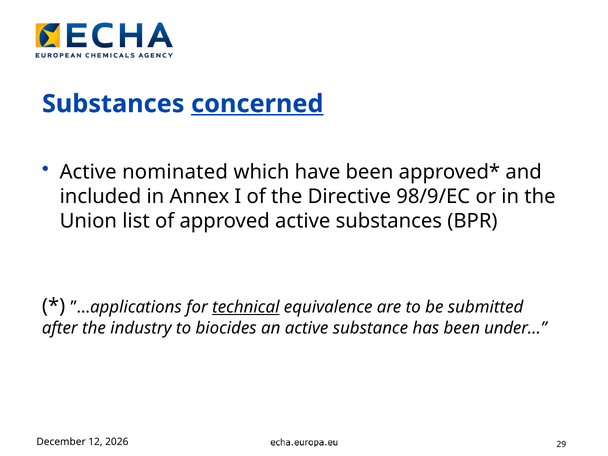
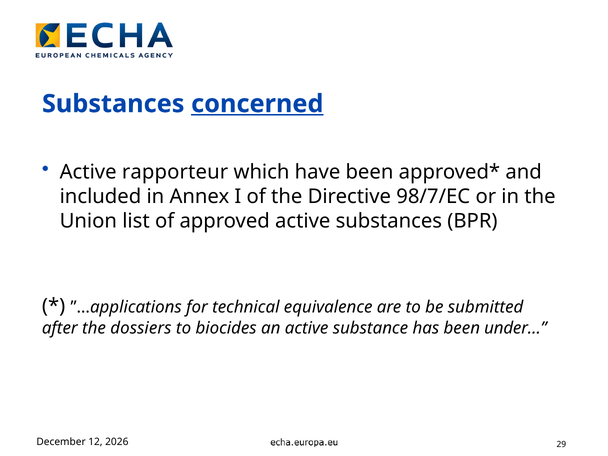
nominated: nominated -> rapporteur (175, 172)
98/9/EC: 98/9/EC -> 98/7/EC (433, 197)
technical underline: present -> none (246, 307)
industry: industry -> dossiers (141, 328)
